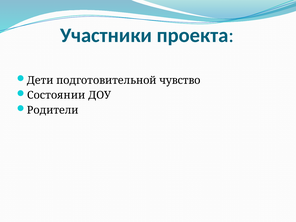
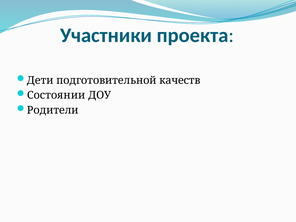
чувство: чувство -> качеств (180, 80)
